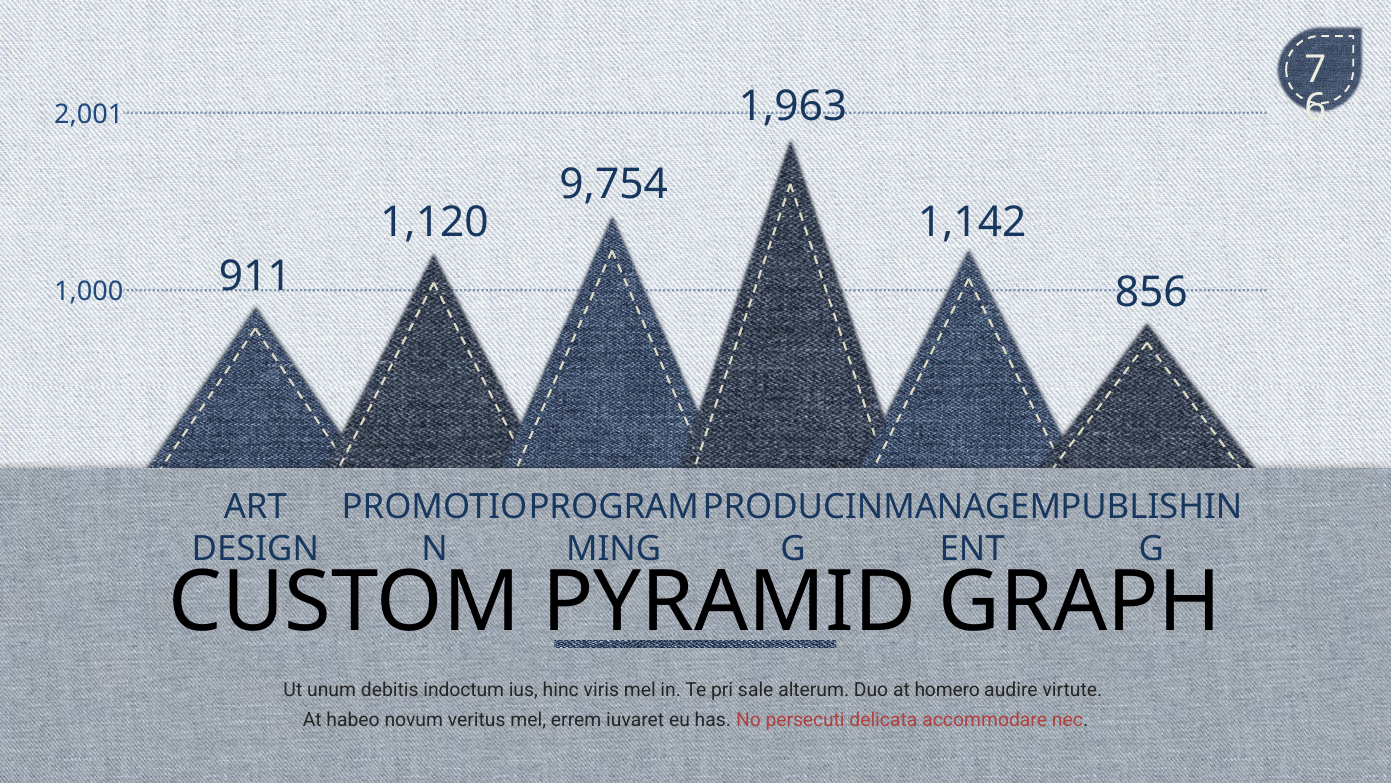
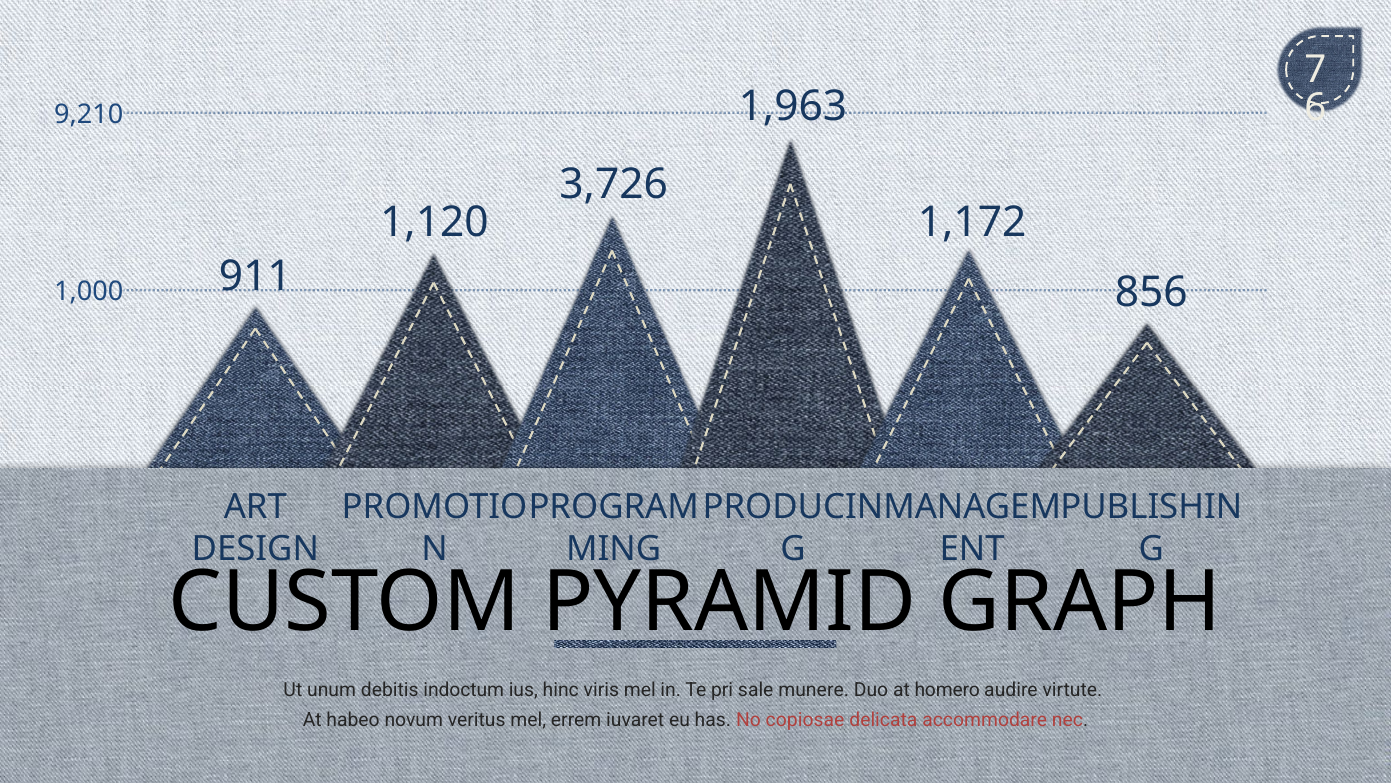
2,001: 2,001 -> 9,210 (89, 115)
9,754: 9,754 -> 3,726 (614, 184)
1,142: 1,142 -> 1,172 (972, 222)
alterum: alterum -> munere (814, 689)
persecuti: persecuti -> copiosae (805, 719)
